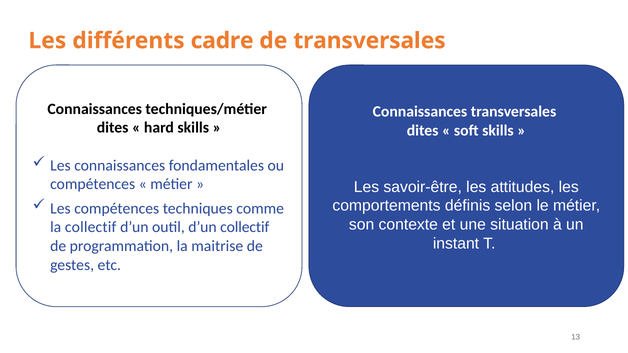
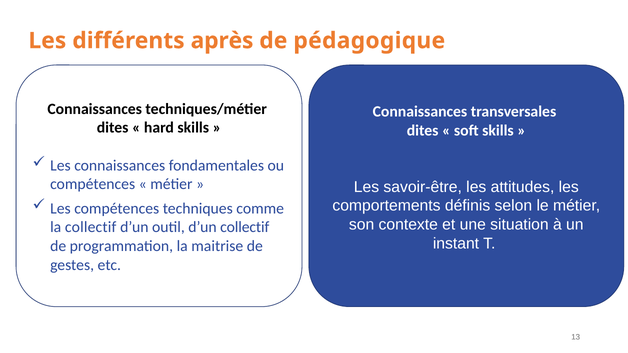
cadre: cadre -> après (222, 41)
de transversales: transversales -> pédagogique (369, 41)
